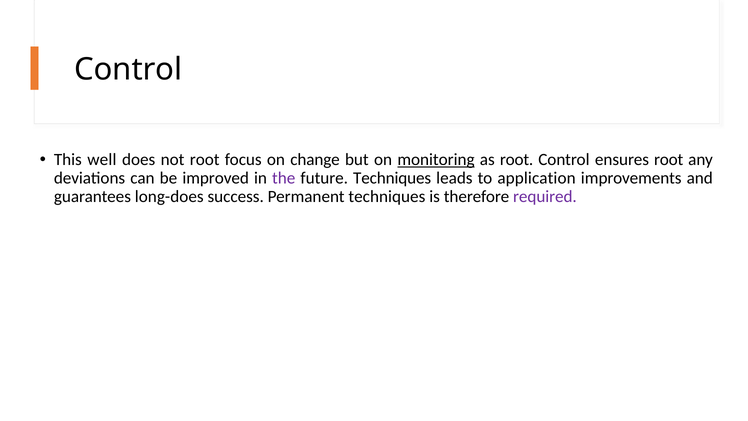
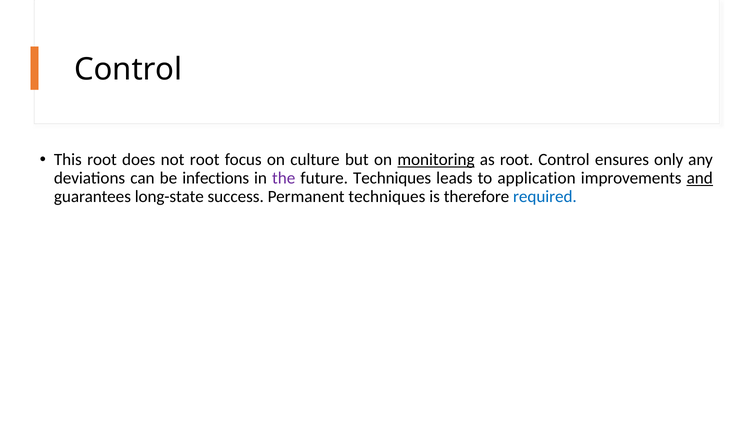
This well: well -> root (102, 159)
change: change -> culture (315, 159)
ensures root: root -> only (669, 159)
improved: improved -> infections (216, 178)
and underline: none -> present (700, 178)
long-does: long-does -> long-state (169, 196)
required colour: purple -> blue (545, 196)
